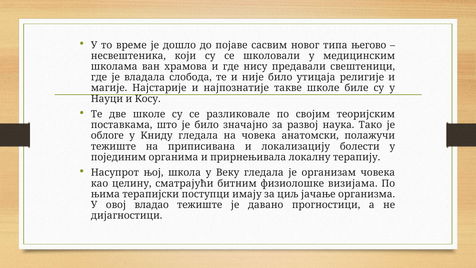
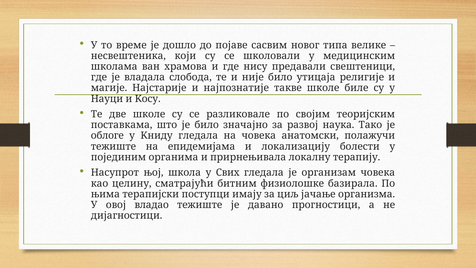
његово: његово -> велике (369, 45)
приписивана: приписивана -> епидемијама (202, 146)
Веку: Веку -> Свих (228, 173)
визијама: визијама -> базирала (353, 183)
